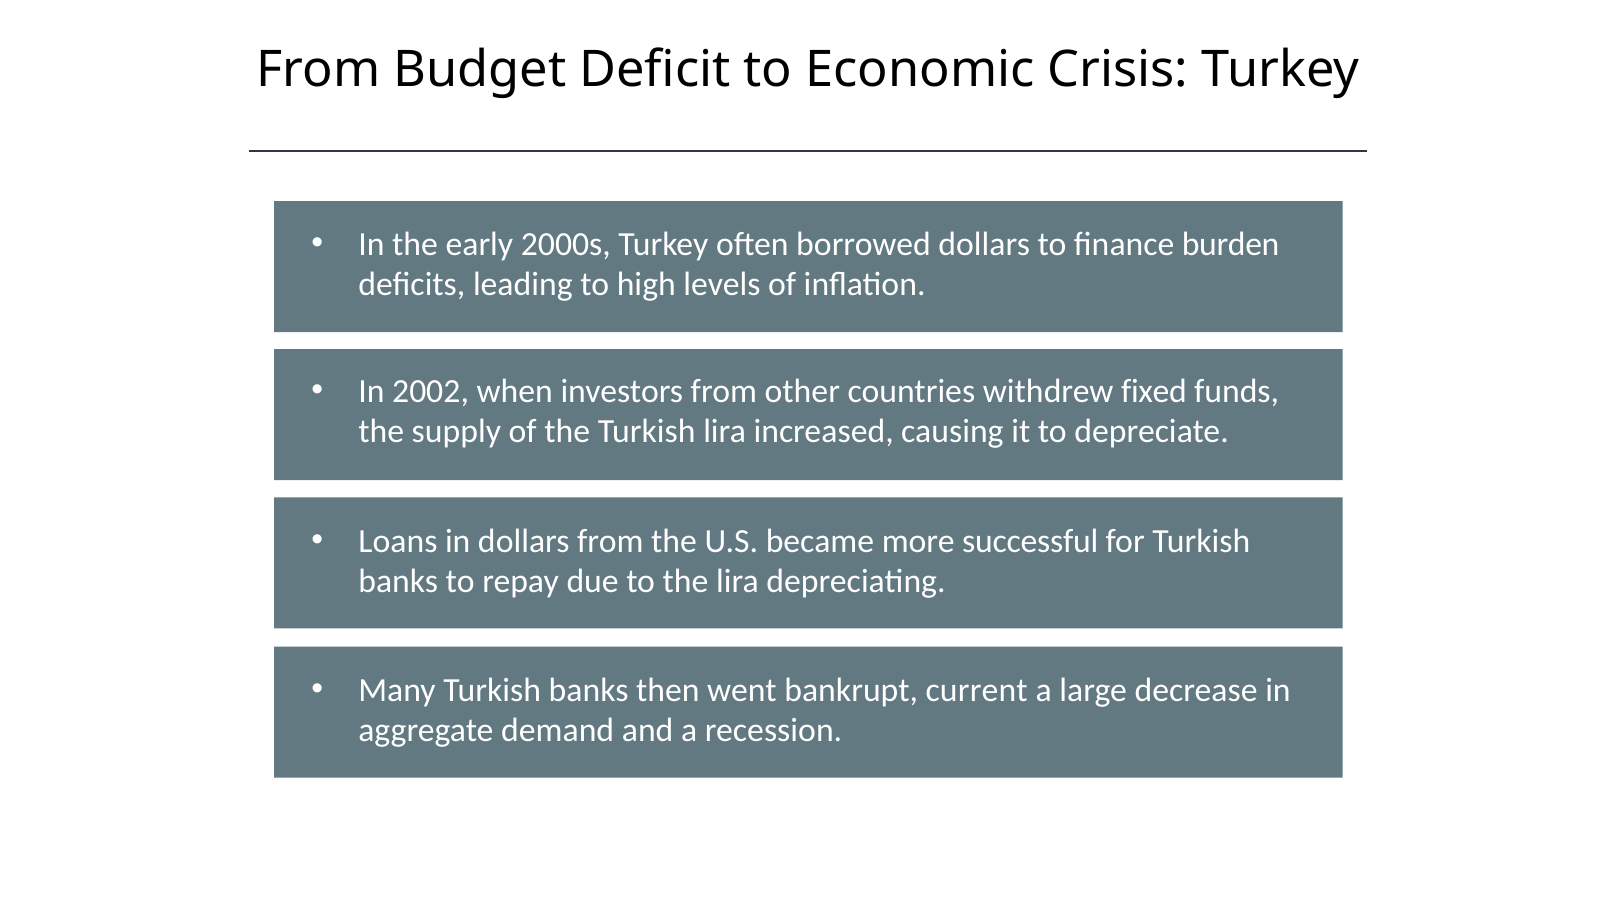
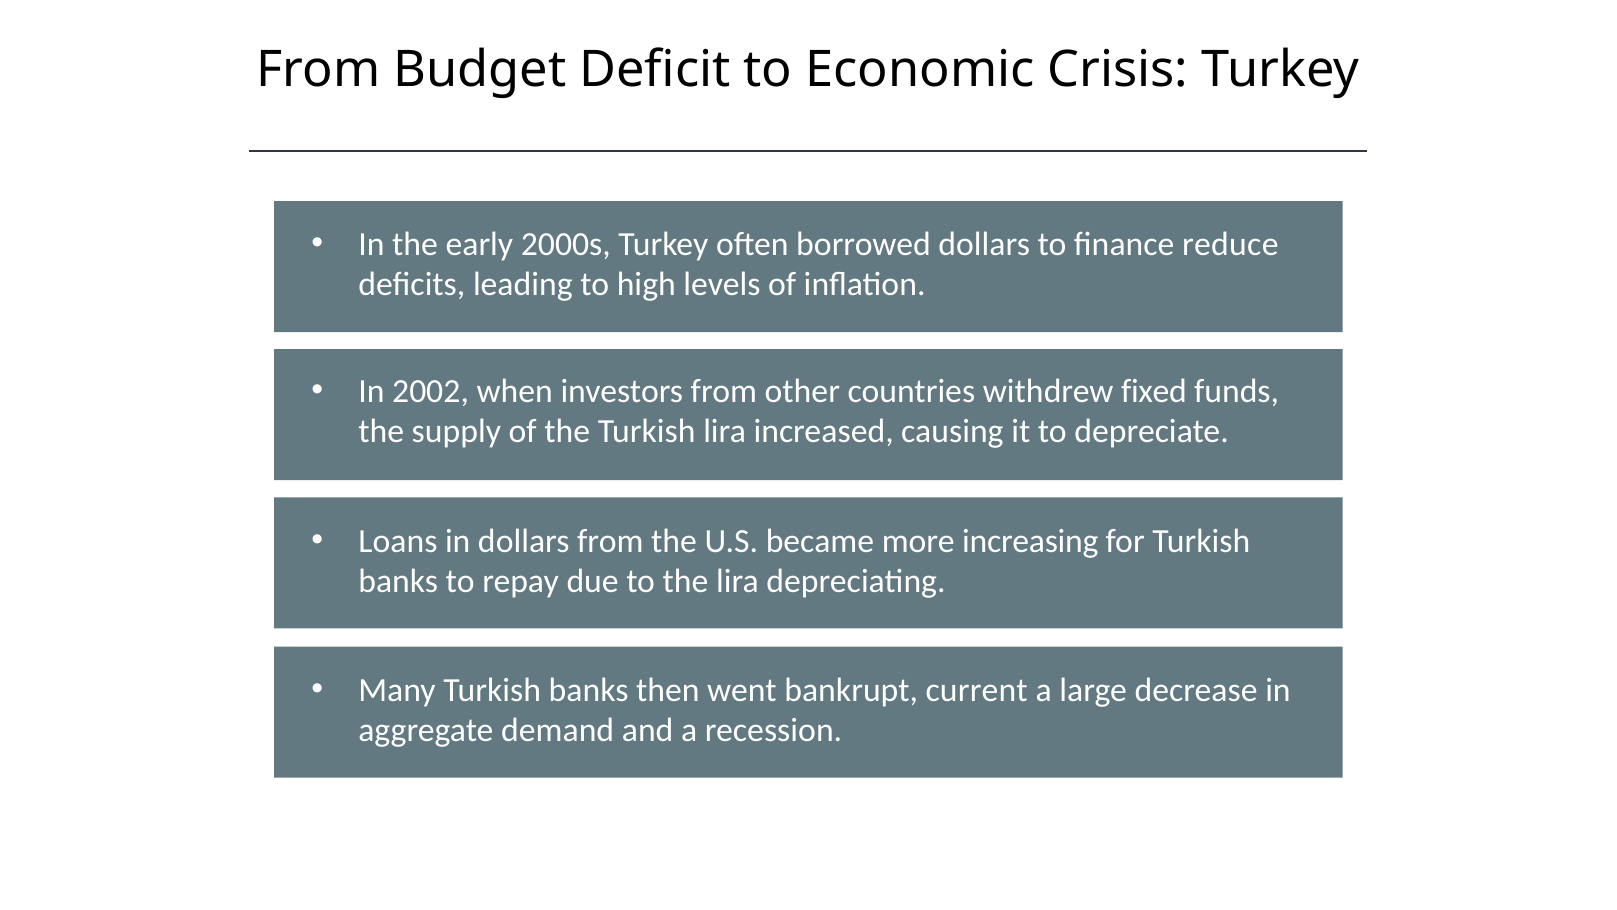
burden: burden -> reduce (1230, 244)
successful: successful -> increasing (1030, 541)
